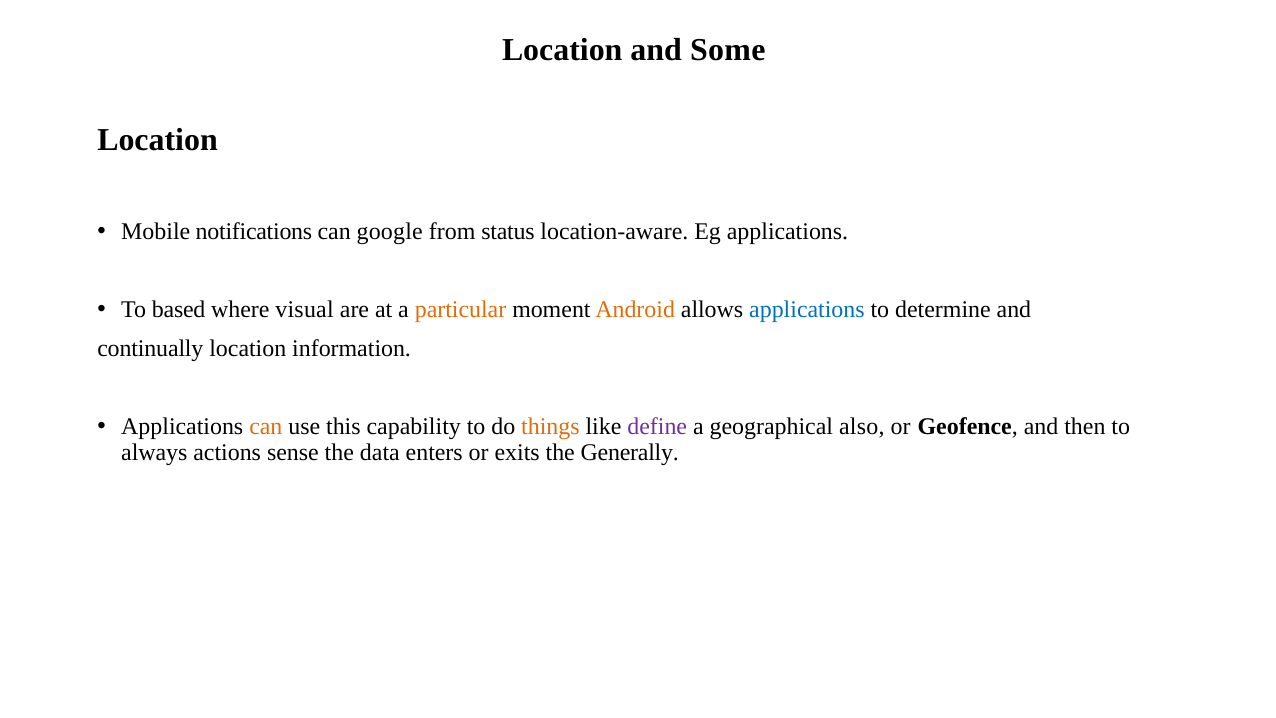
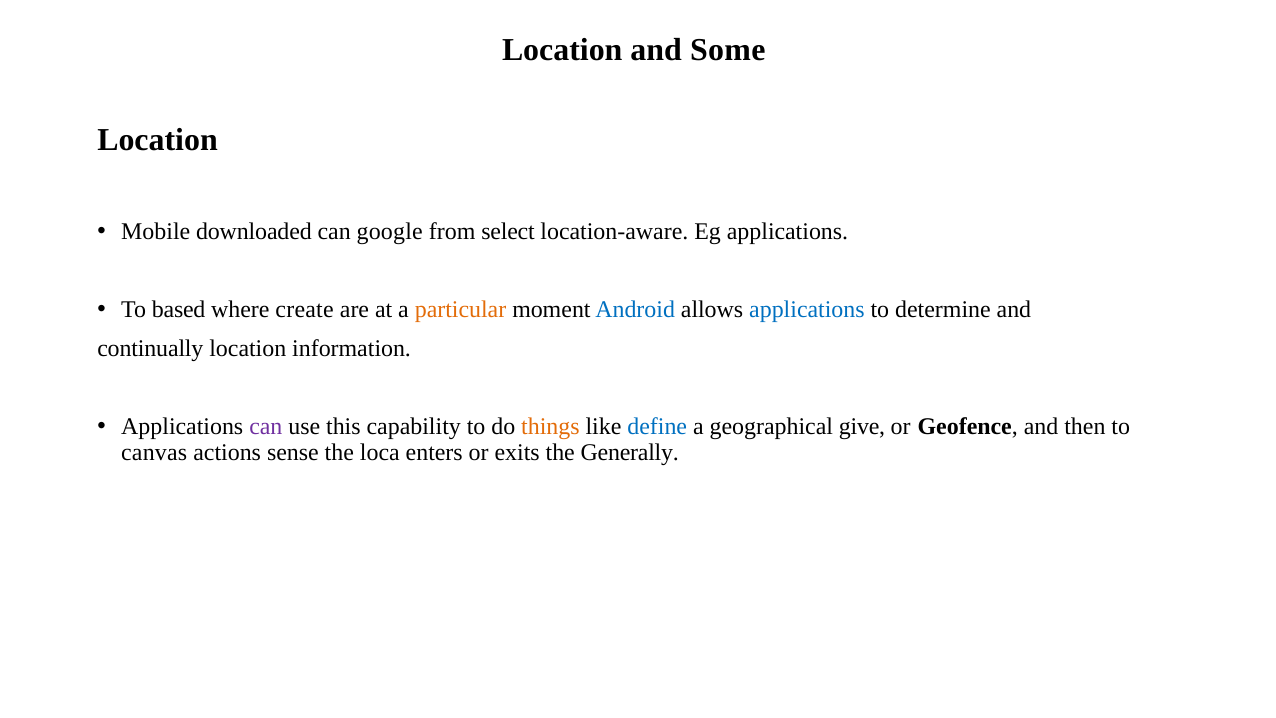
notifications: notifications -> downloaded (254, 231)
status: status -> select (508, 231)
visual: visual -> create (305, 309)
Android colour: orange -> blue (635, 309)
can colour: orange -> purple (266, 427)
define colour: purple -> blue (657, 427)
also: also -> give (862, 427)
always: always -> canvas (154, 453)
data: data -> loca (380, 453)
